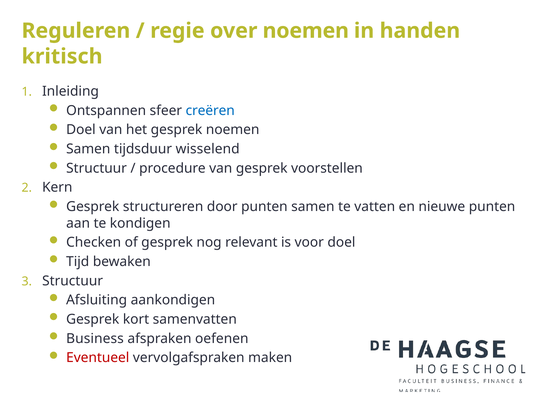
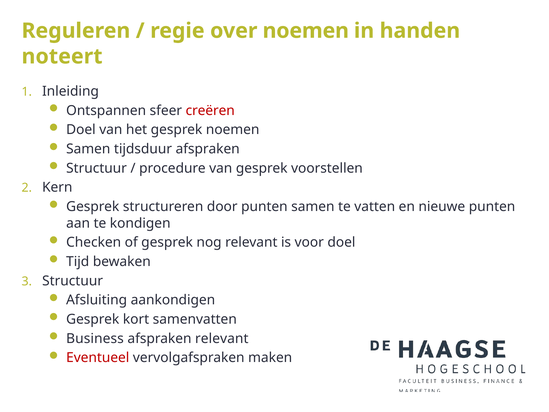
kritisch: kritisch -> noteert (62, 56)
creëren colour: blue -> red (210, 110)
tijdsduur wisselend: wisselend -> afspraken (208, 149)
afspraken oefenen: oefenen -> relevant (222, 338)
